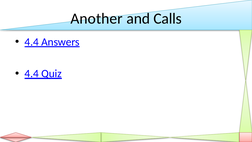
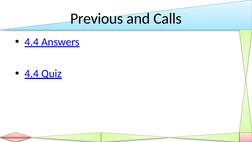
Another: Another -> Previous (97, 19)
